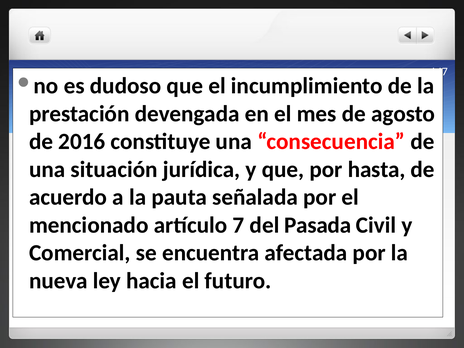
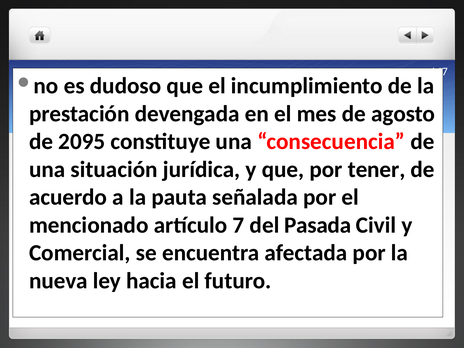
2016: 2016 -> 2095 (82, 142)
hasta: hasta -> tener (377, 169)
